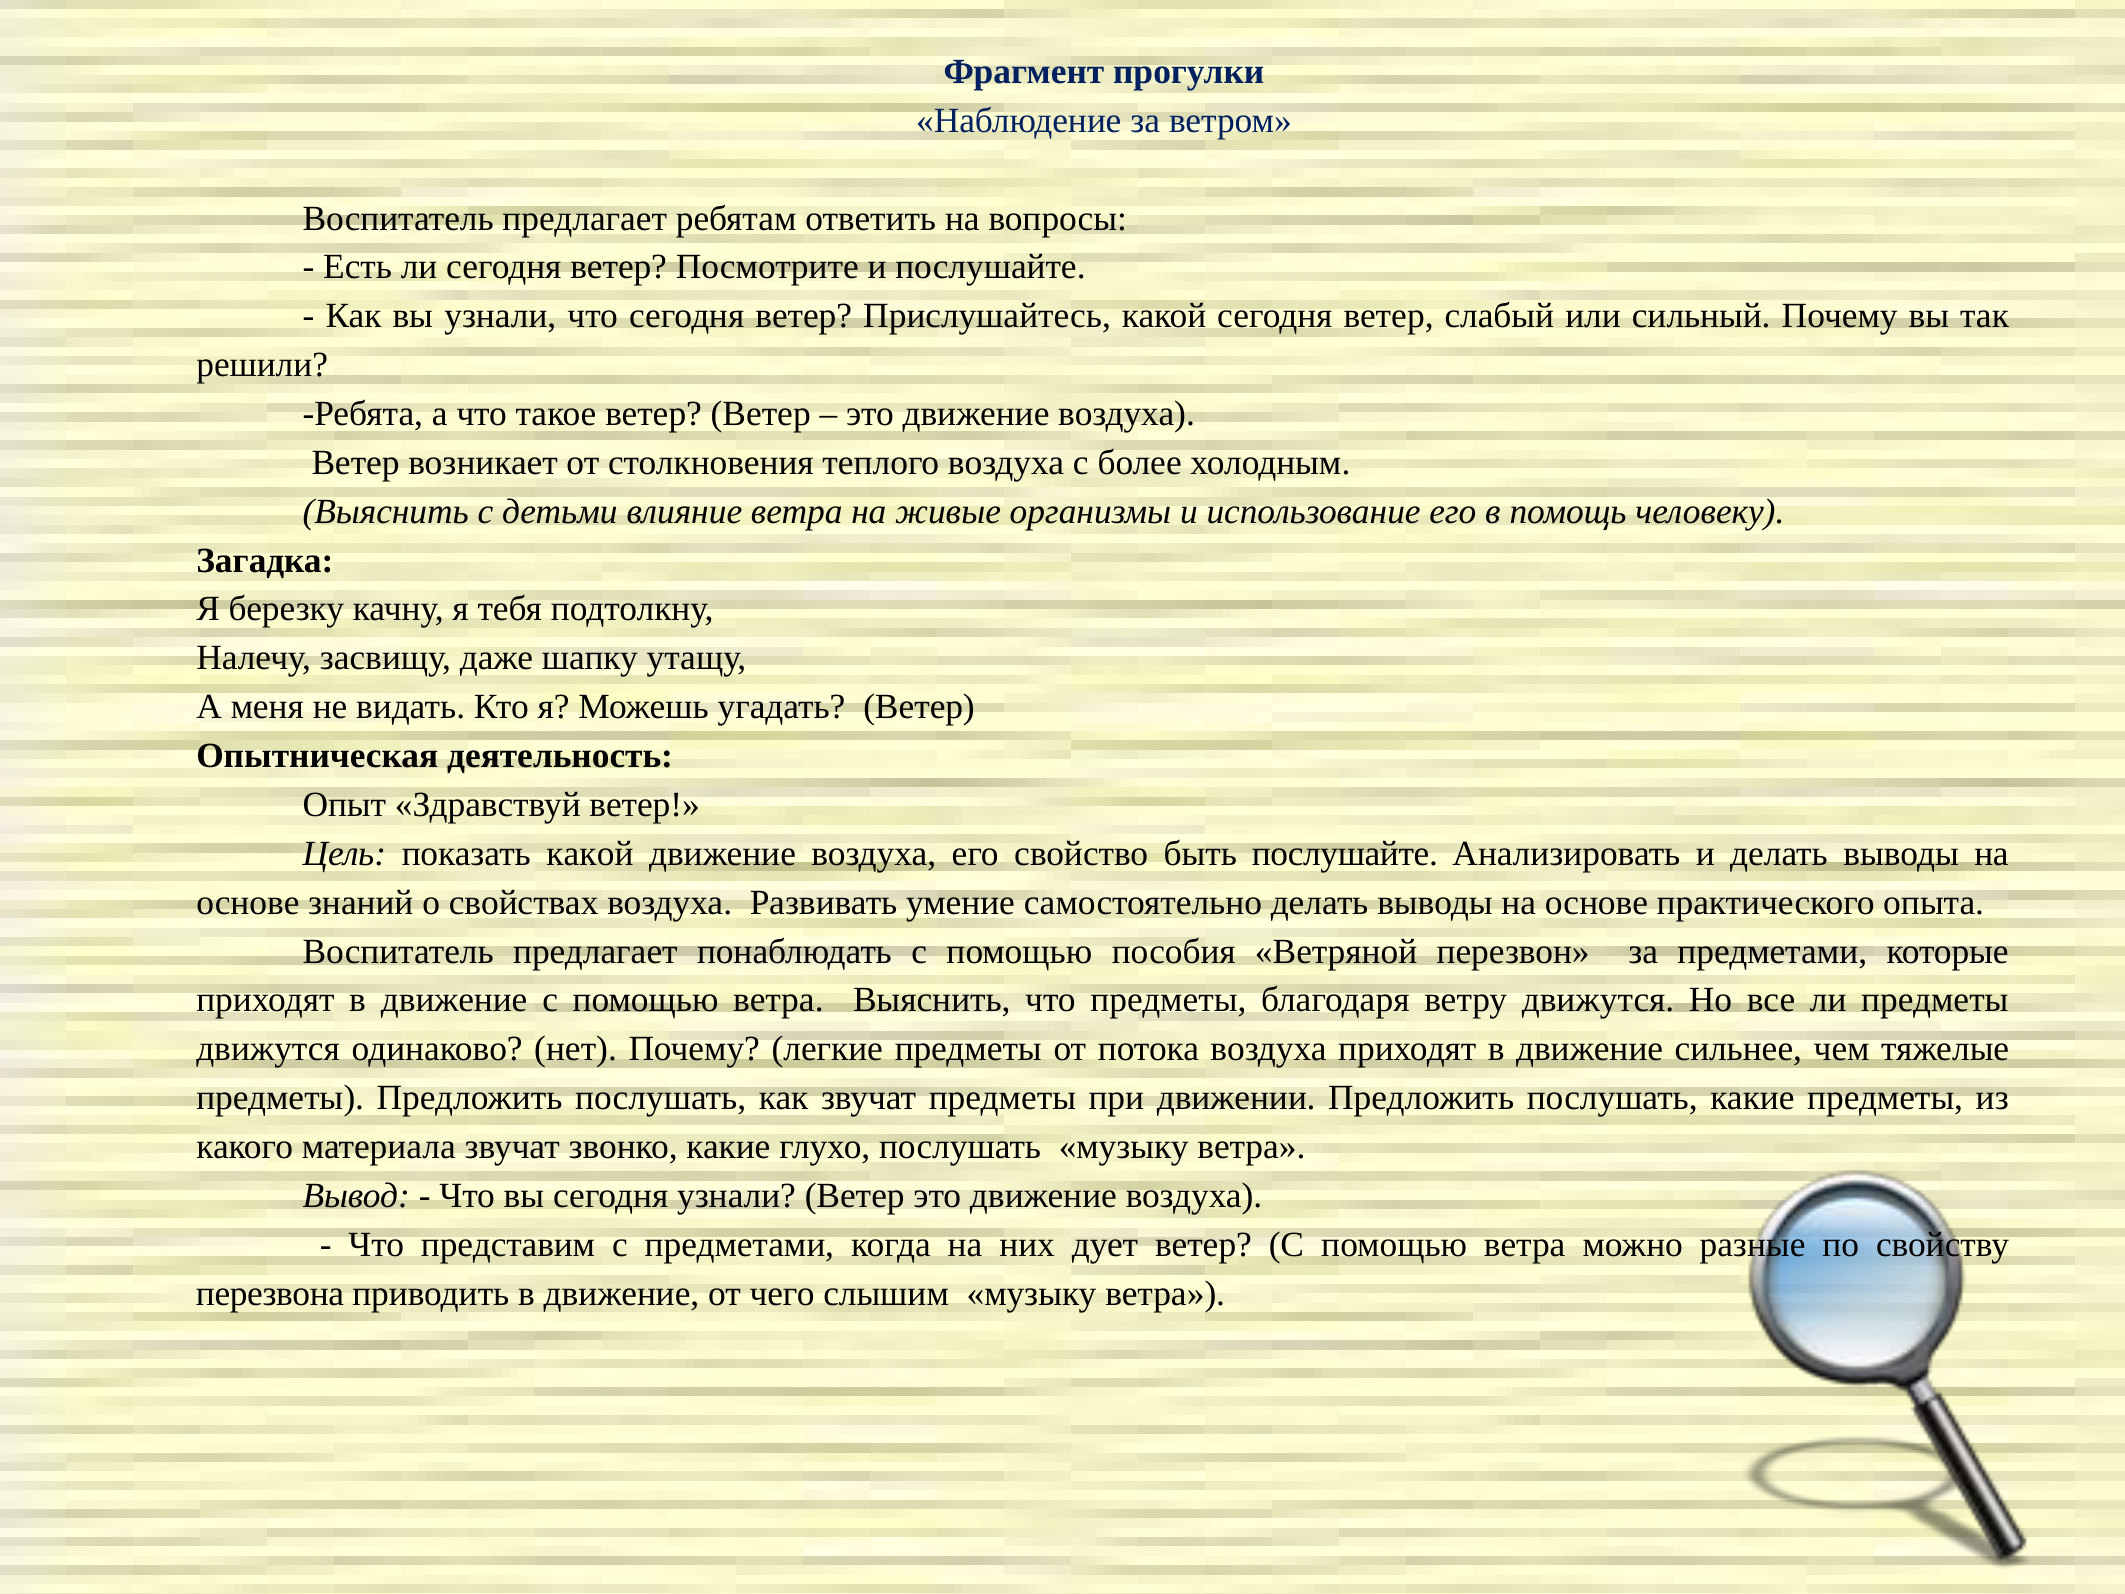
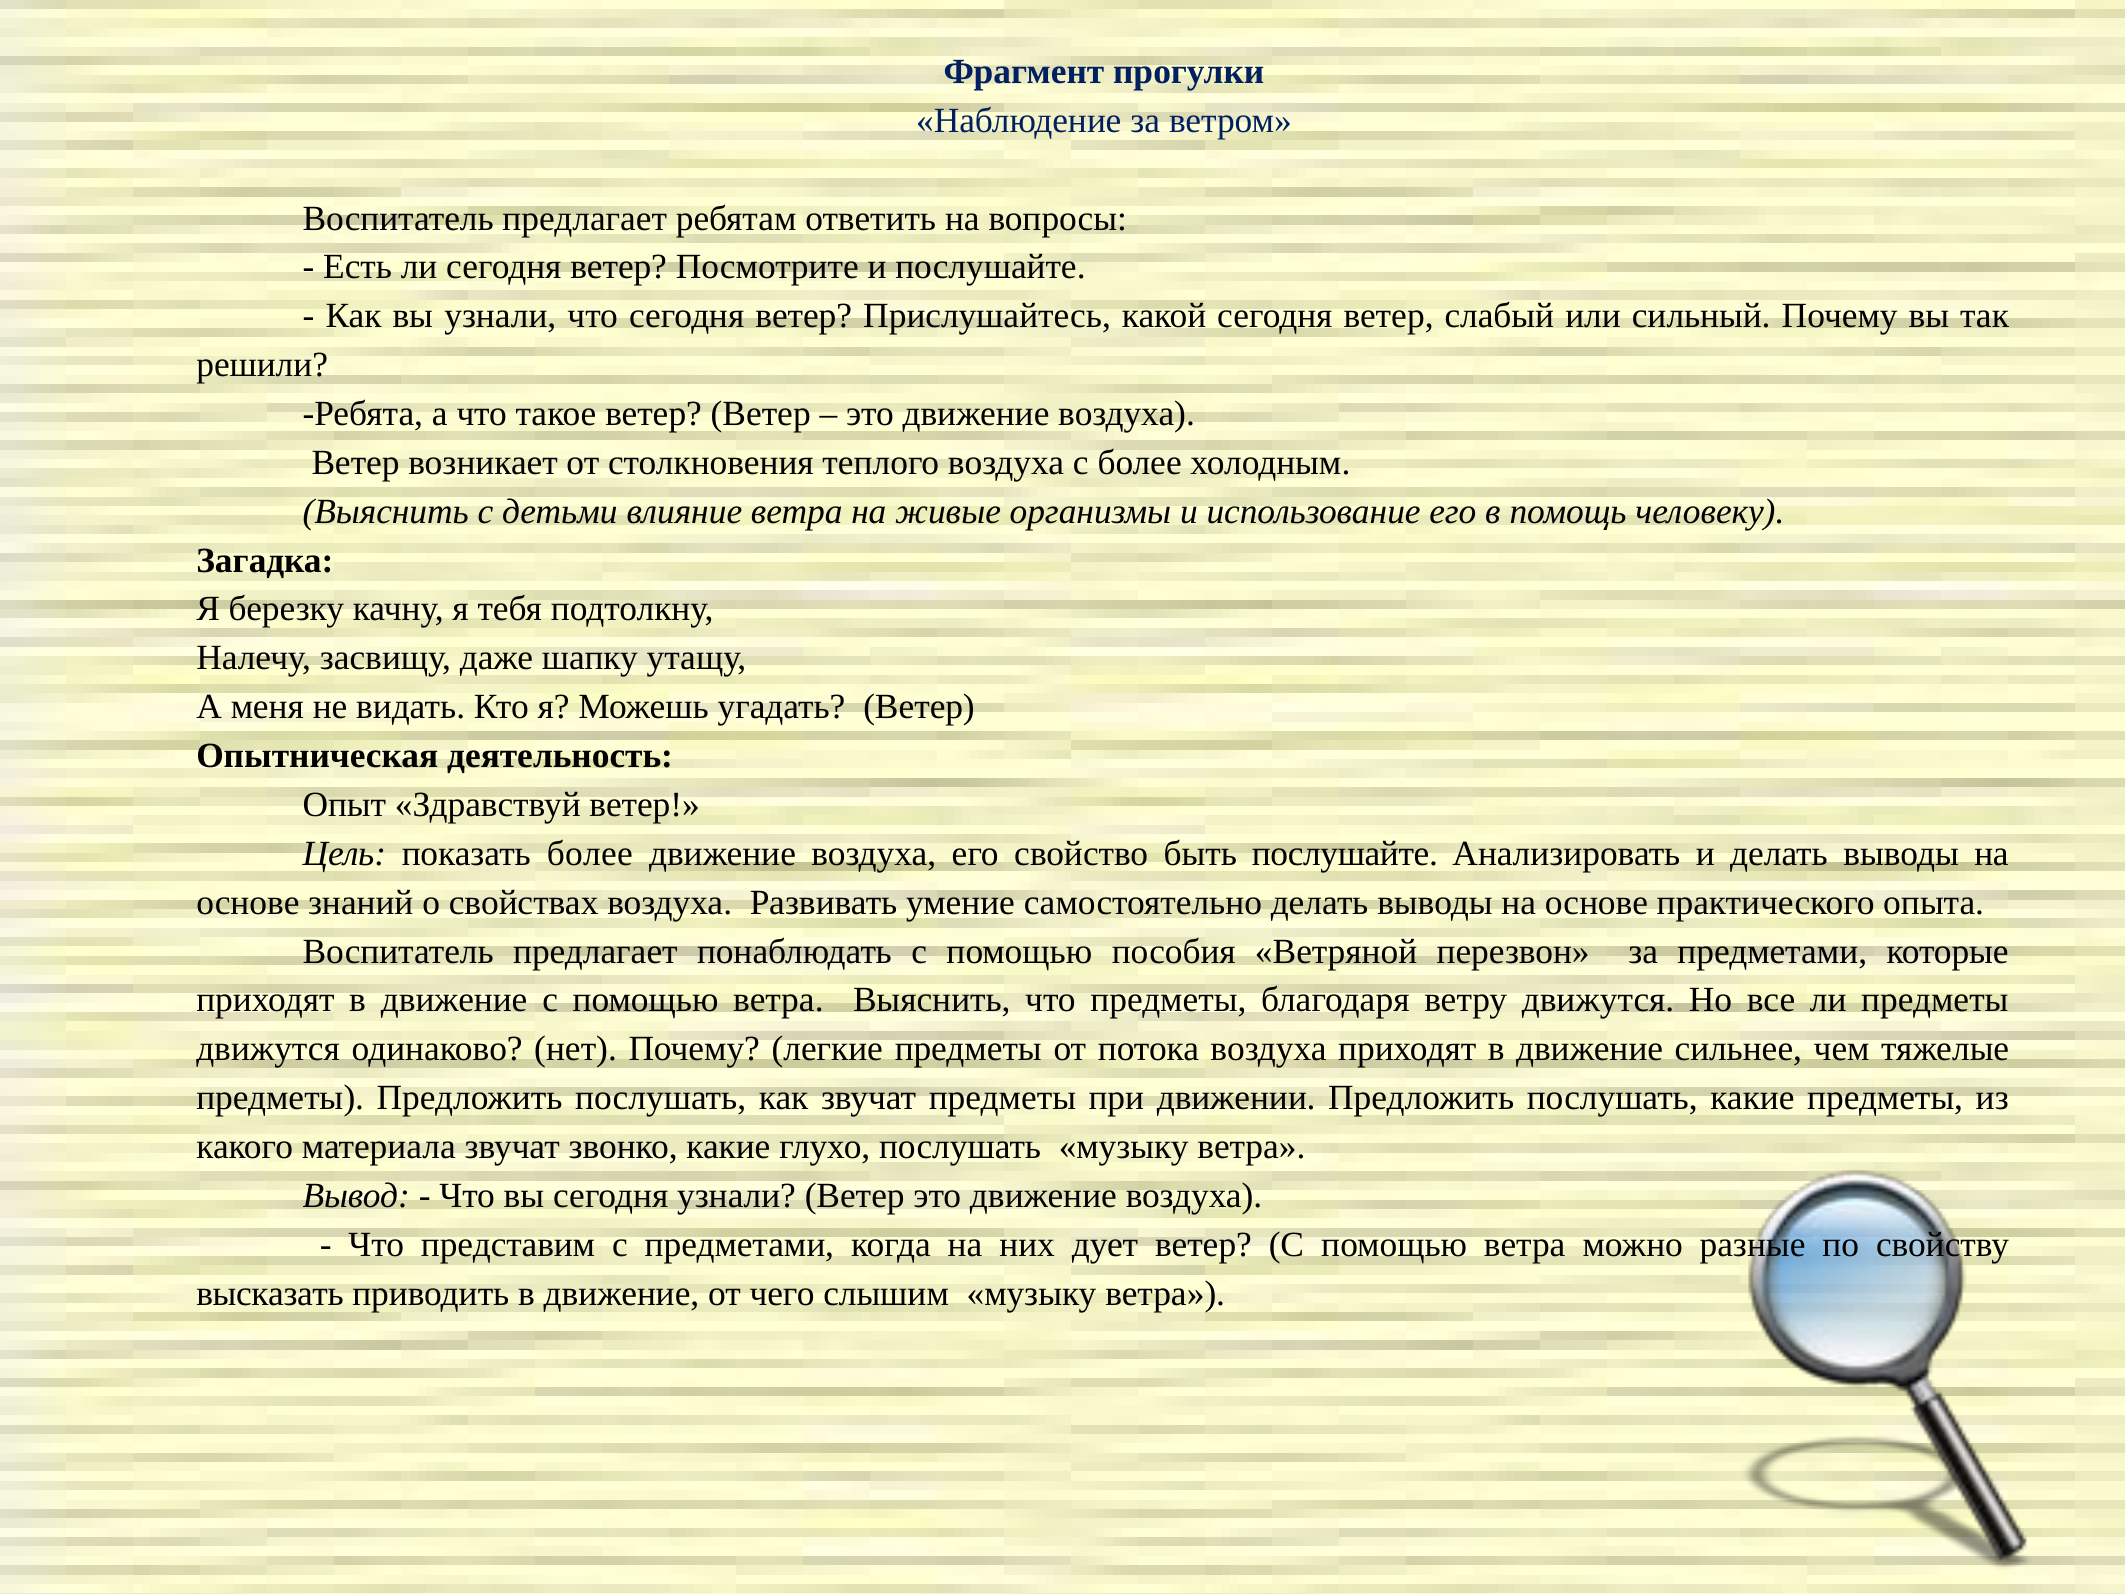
показать какой: какой -> более (590, 853)
перезвона: перезвона -> высказать (270, 1293)
